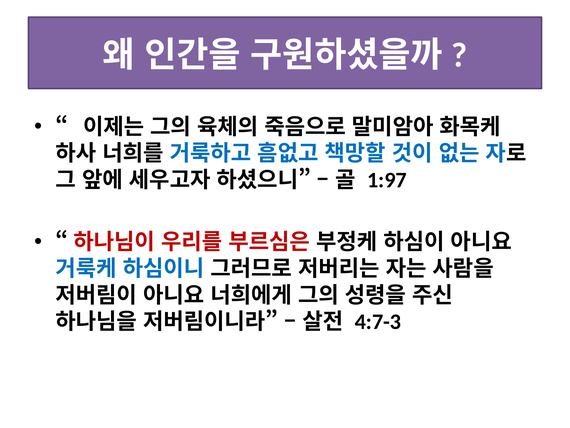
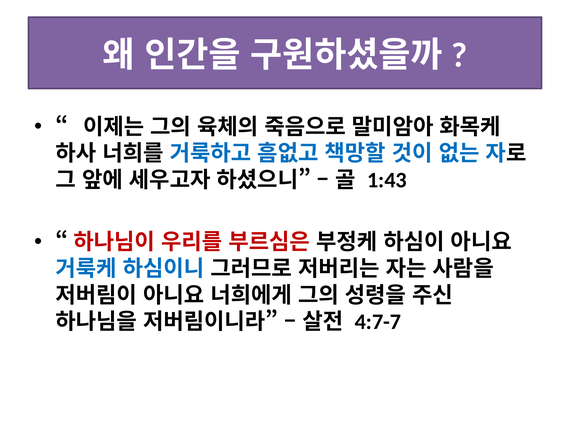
1:97: 1:97 -> 1:43 (387, 180)
4:7-3: 4:7-3 -> 4:7-7 (378, 322)
